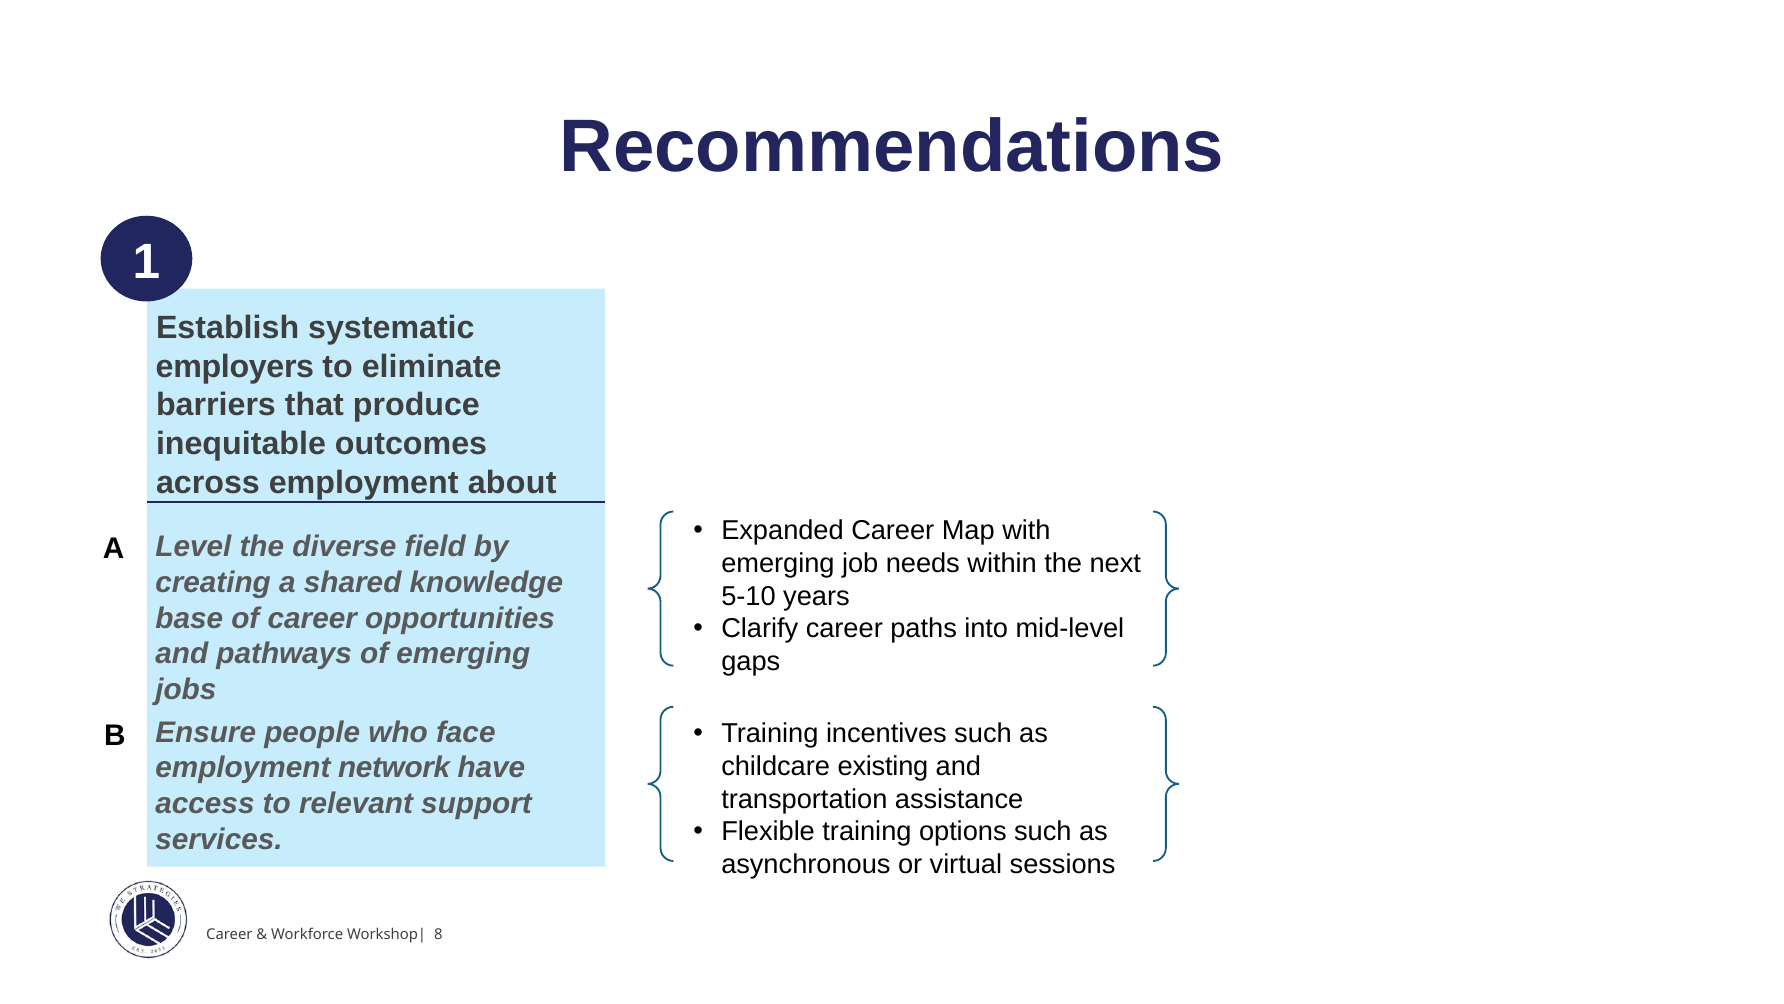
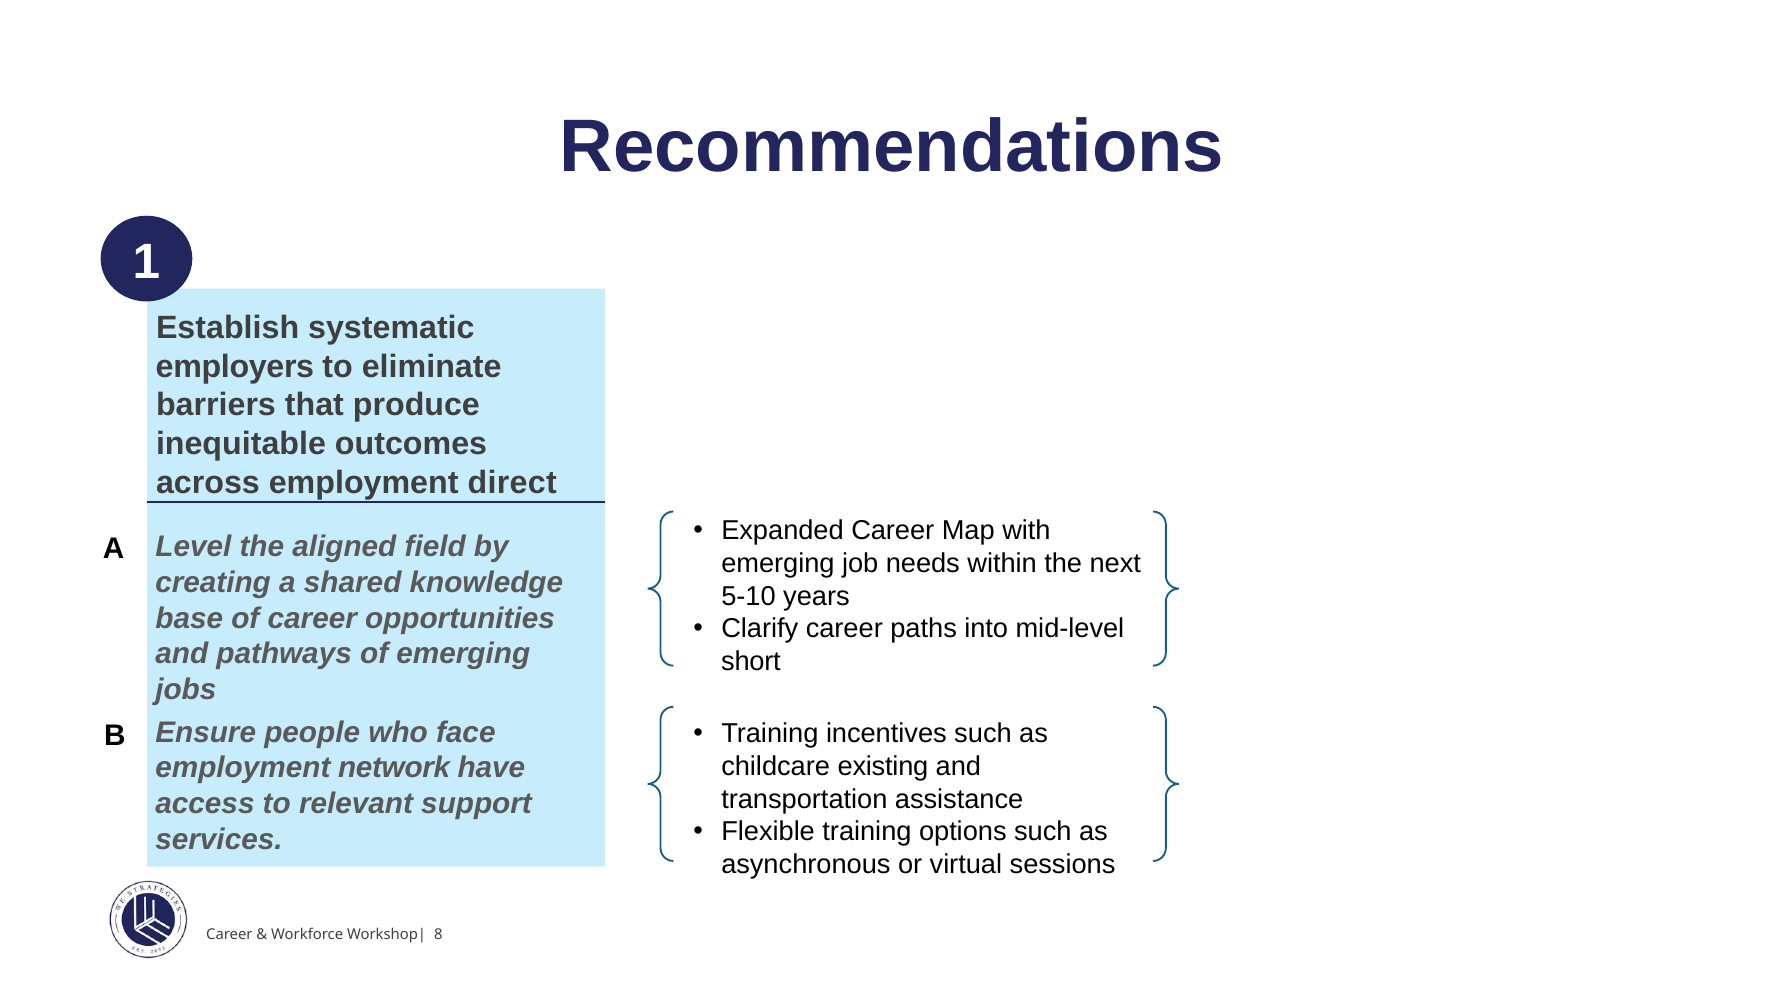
about: about -> direct (512, 482)
diverse: diverse -> aligned (344, 547)
gaps: gaps -> short (751, 661)
